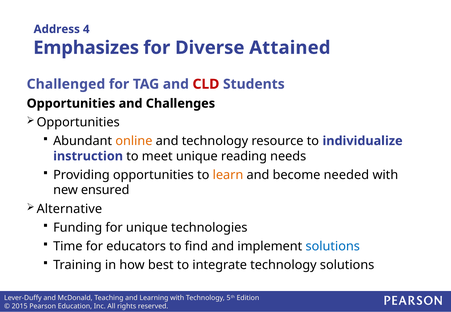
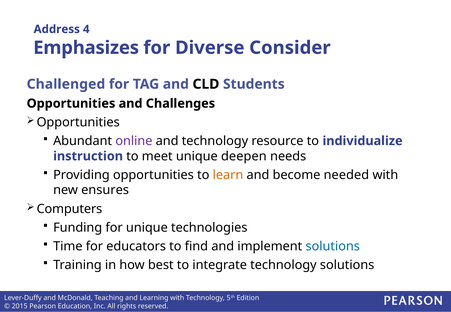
Attained: Attained -> Consider (290, 48)
CLD colour: red -> black (206, 84)
online colour: orange -> purple (134, 141)
reading: reading -> deepen (244, 156)
ensured: ensured -> ensures (105, 190)
Alternative: Alternative -> Computers (69, 209)
